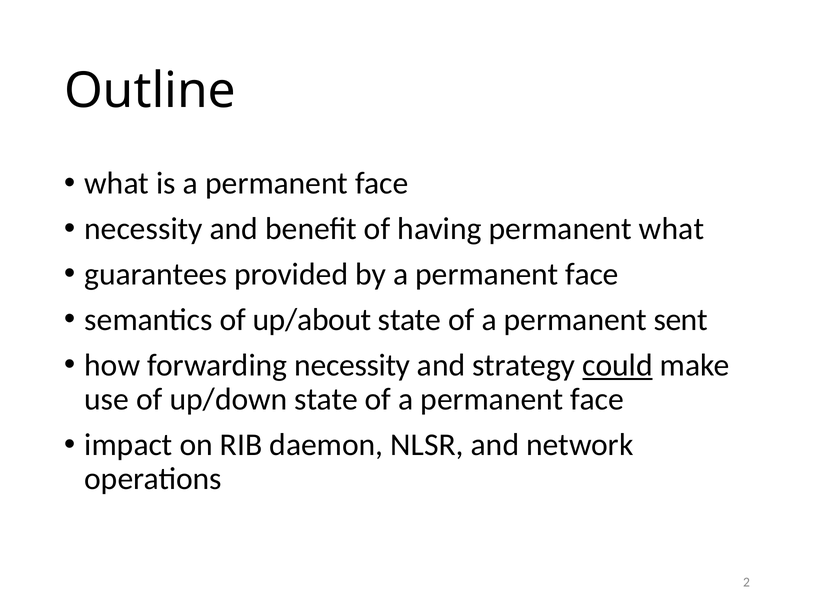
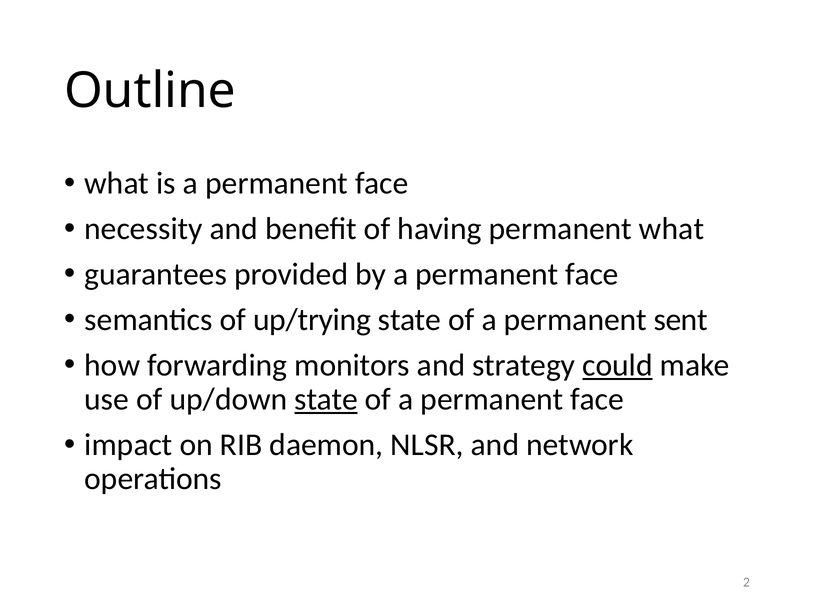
up/about: up/about -> up/trying (312, 320)
forwarding necessity: necessity -> monitors (352, 366)
state underline: none -> present (326, 400)
